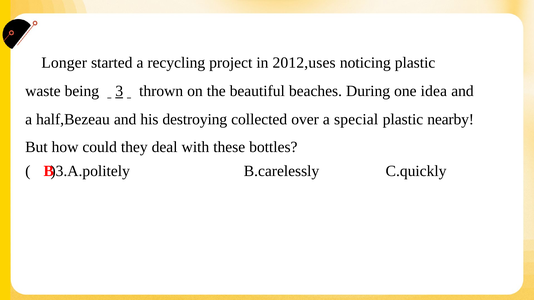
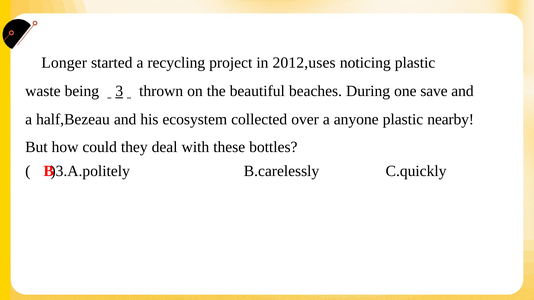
idea: idea -> save (434, 91)
destroying: destroying -> ecosystem (195, 119)
special: special -> anyone (356, 119)
